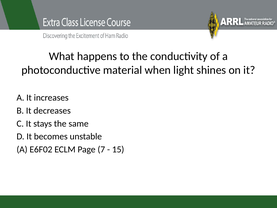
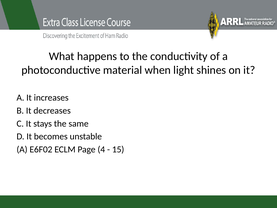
7: 7 -> 4 (101, 149)
